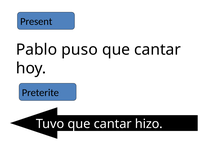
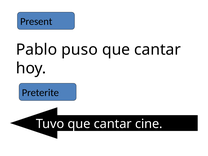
hizo: hizo -> cine (149, 124)
